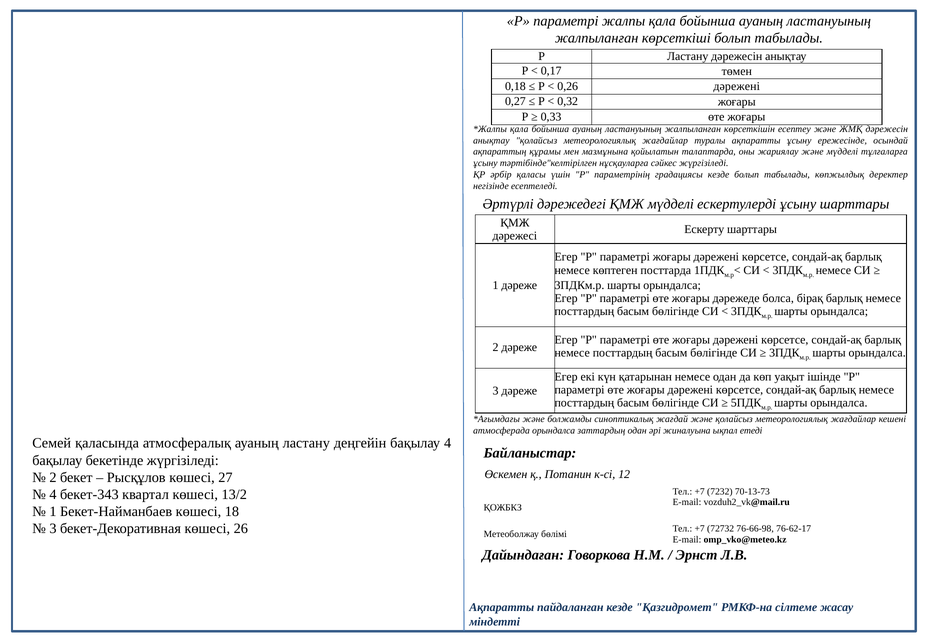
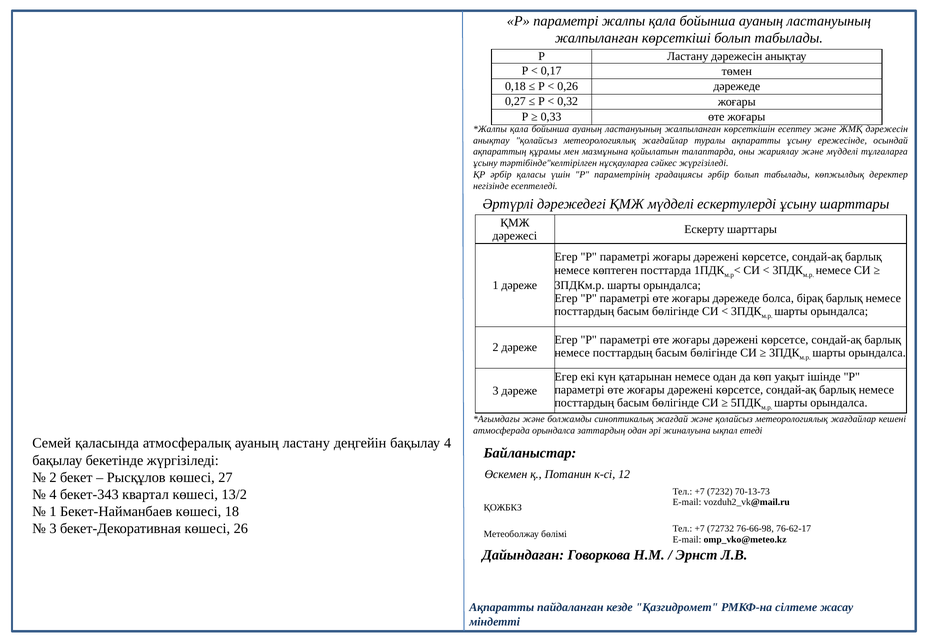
0,26 дәрежені: дәрежені -> дәрежеде (737, 86)
градациясы кезде: кезде -> әрбір (719, 175)
